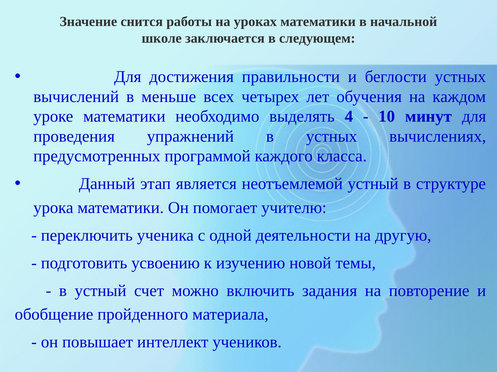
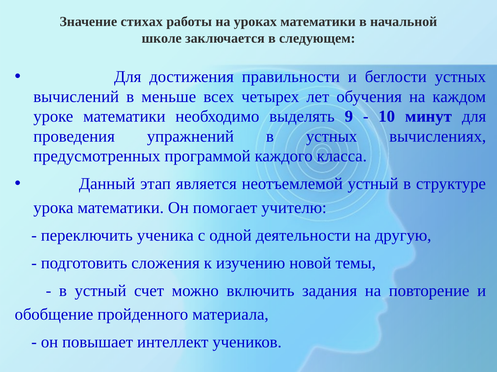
снится: снится -> стихах (142, 22)
4: 4 -> 9 (349, 117)
усвоению: усвоению -> сложения (166, 264)
